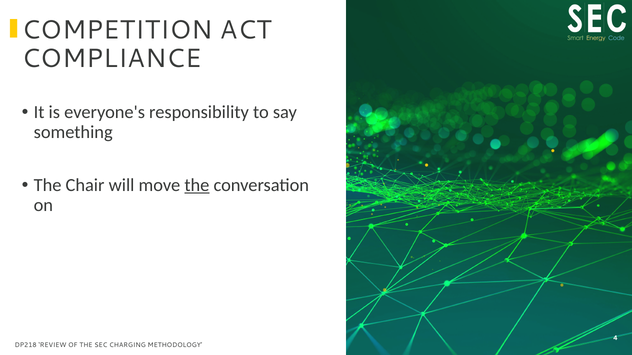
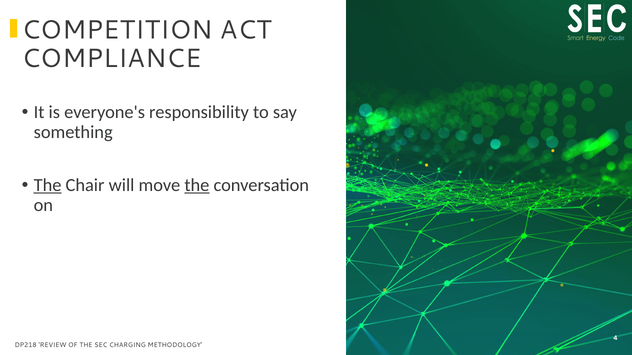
The underline: none -> present (48, 185)
